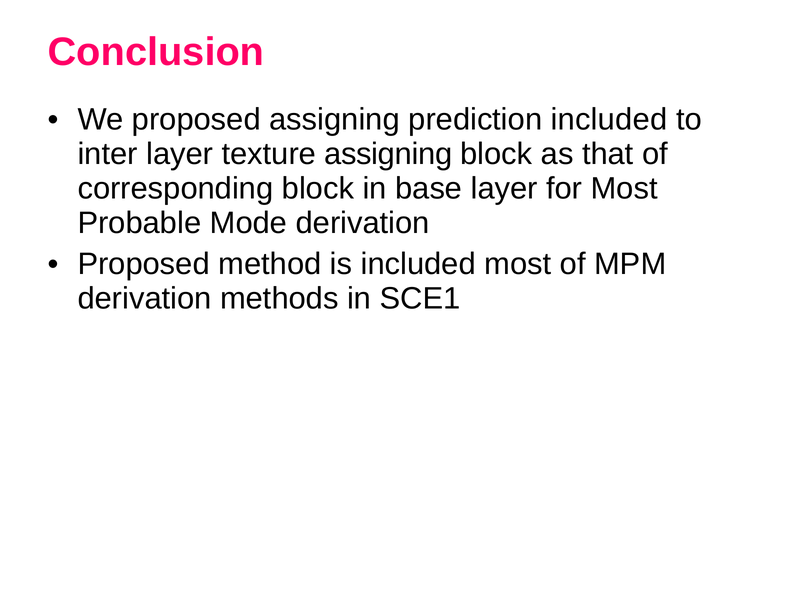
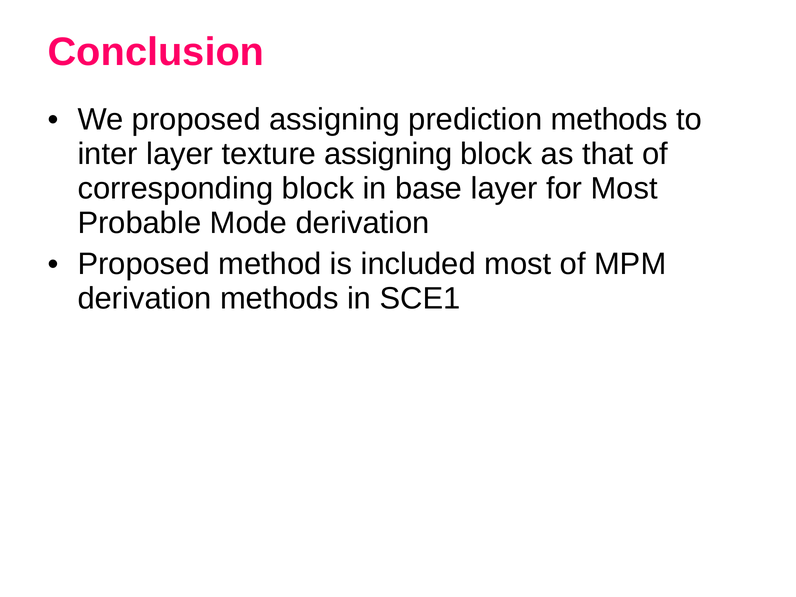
prediction included: included -> methods (609, 120)
